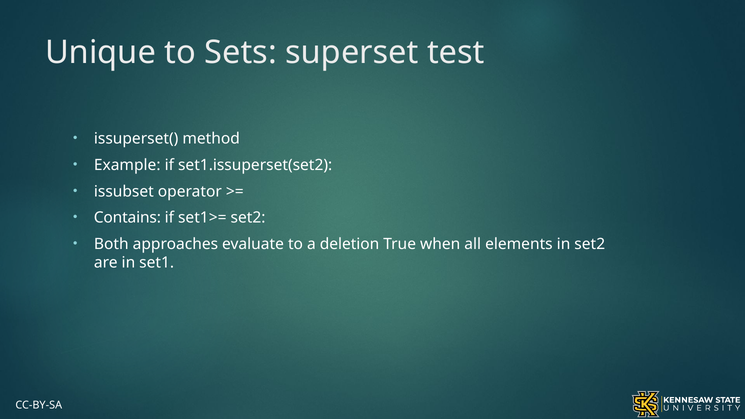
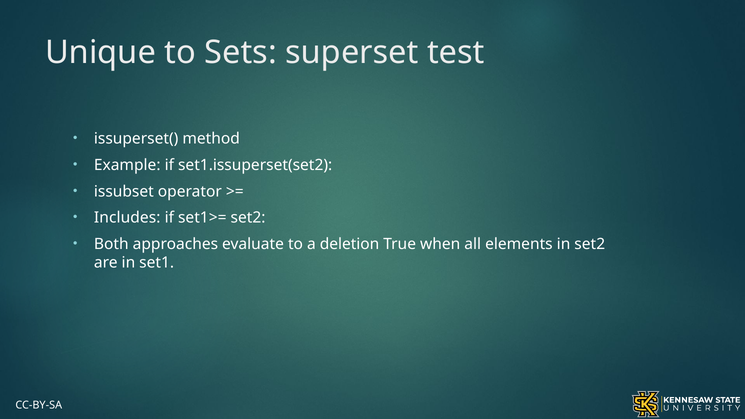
Contains: Contains -> Includes (127, 218)
